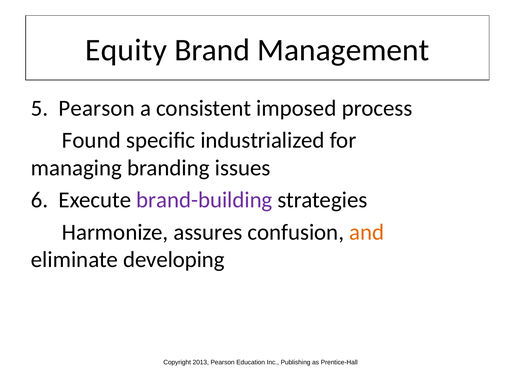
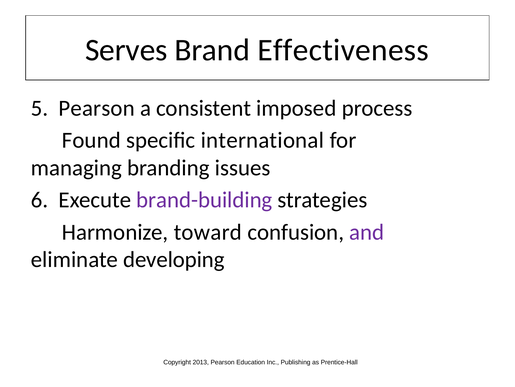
Equity: Equity -> Serves (126, 50)
Management: Management -> Effectiveness (343, 50)
industrialized: industrialized -> international (262, 140)
assures: assures -> toward (208, 232)
and colour: orange -> purple (367, 232)
